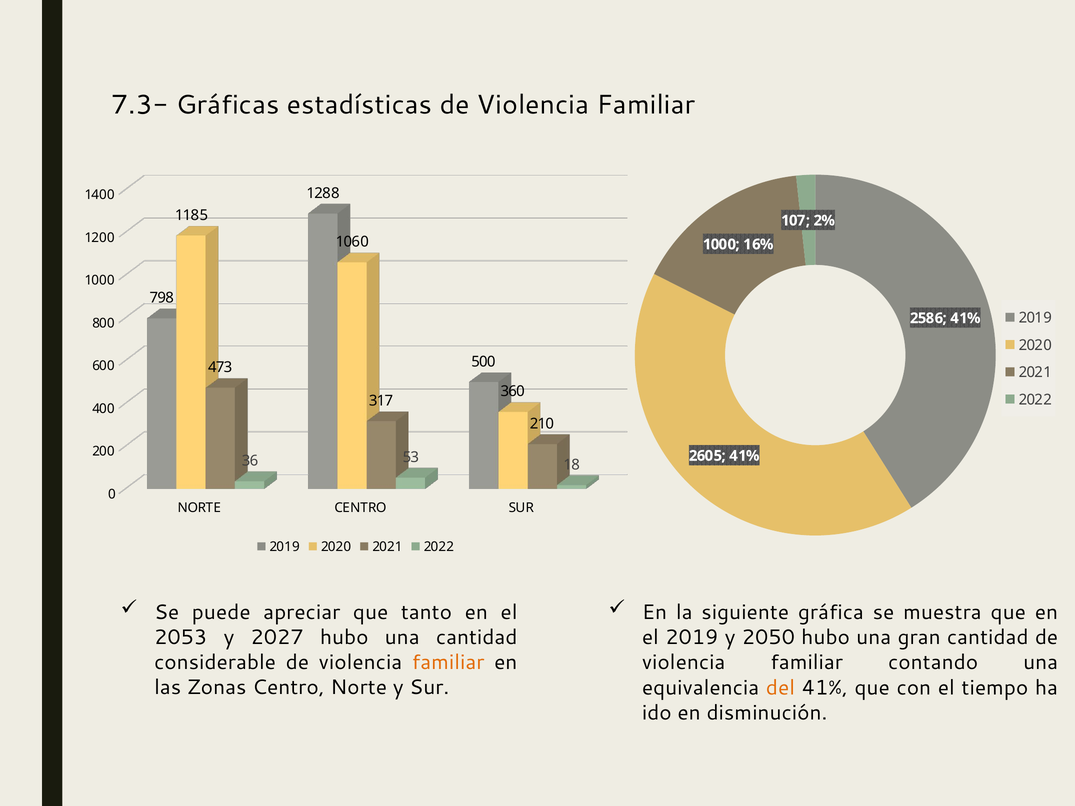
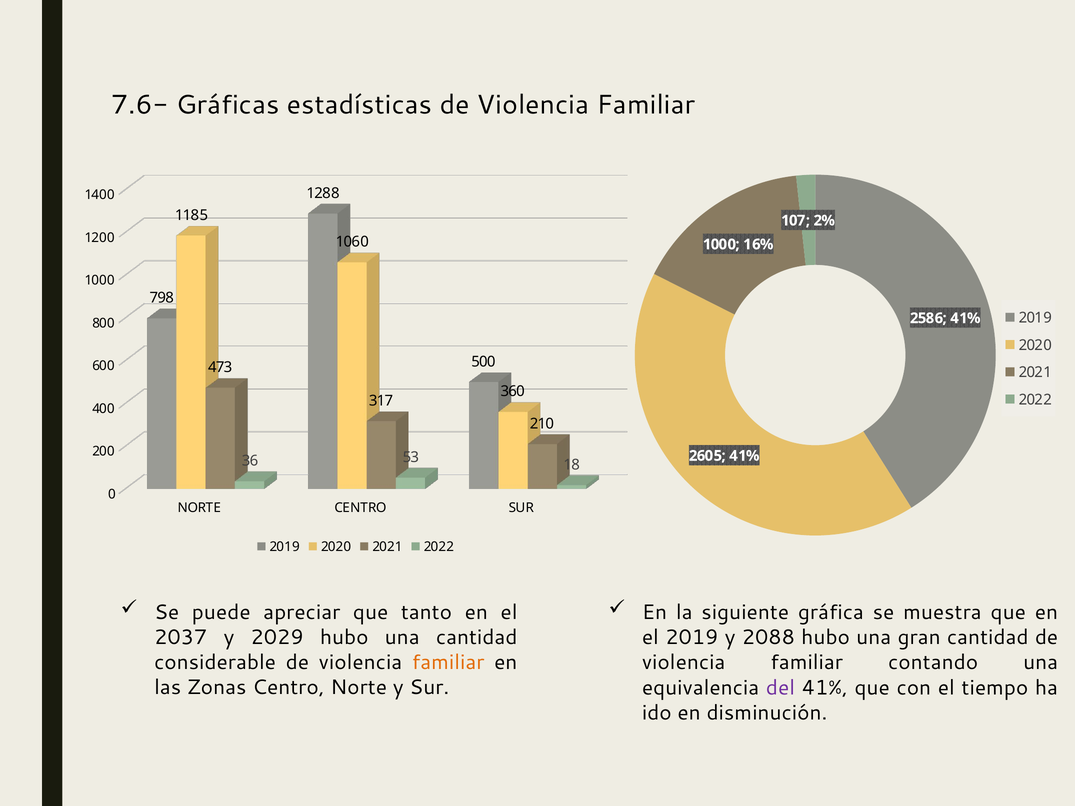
7.3-: 7.3- -> 7.6- (140, 105)
2053: 2053 -> 2037 (181, 638)
2027: 2027 -> 2029 (277, 638)
2050: 2050 -> 2088 (768, 638)
del colour: orange -> purple (780, 688)
